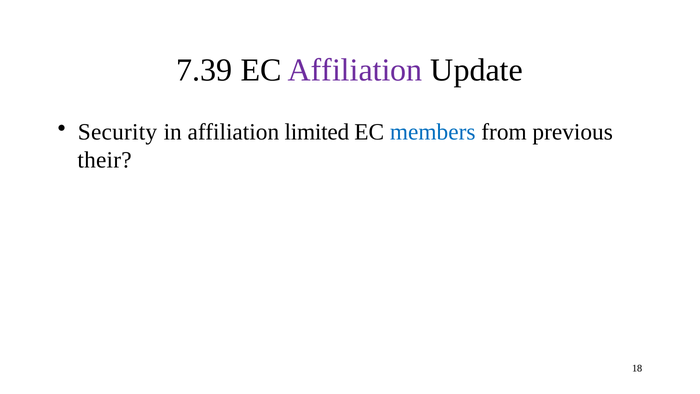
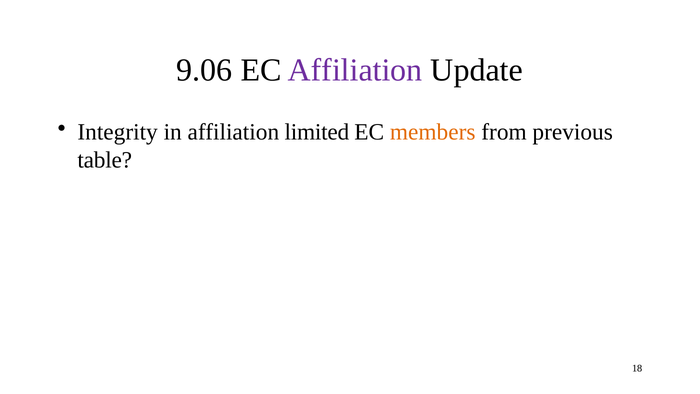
7.39: 7.39 -> 9.06 (204, 70)
Security: Security -> Integrity (118, 132)
members colour: blue -> orange (433, 132)
their: their -> table (105, 160)
